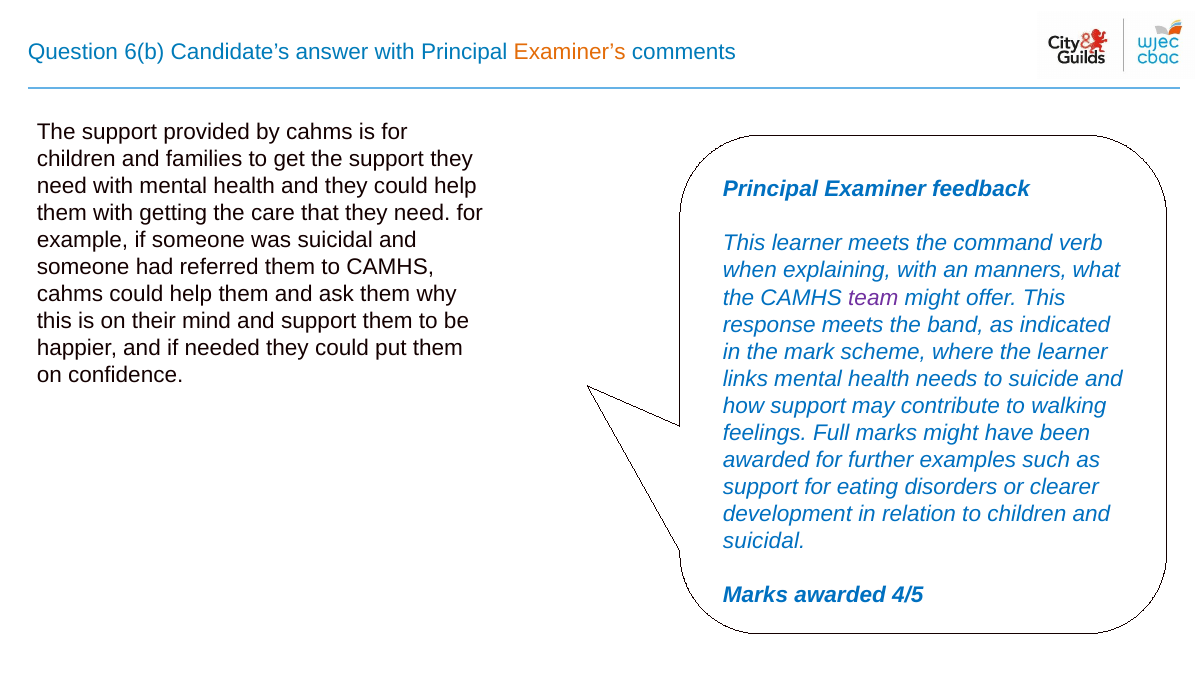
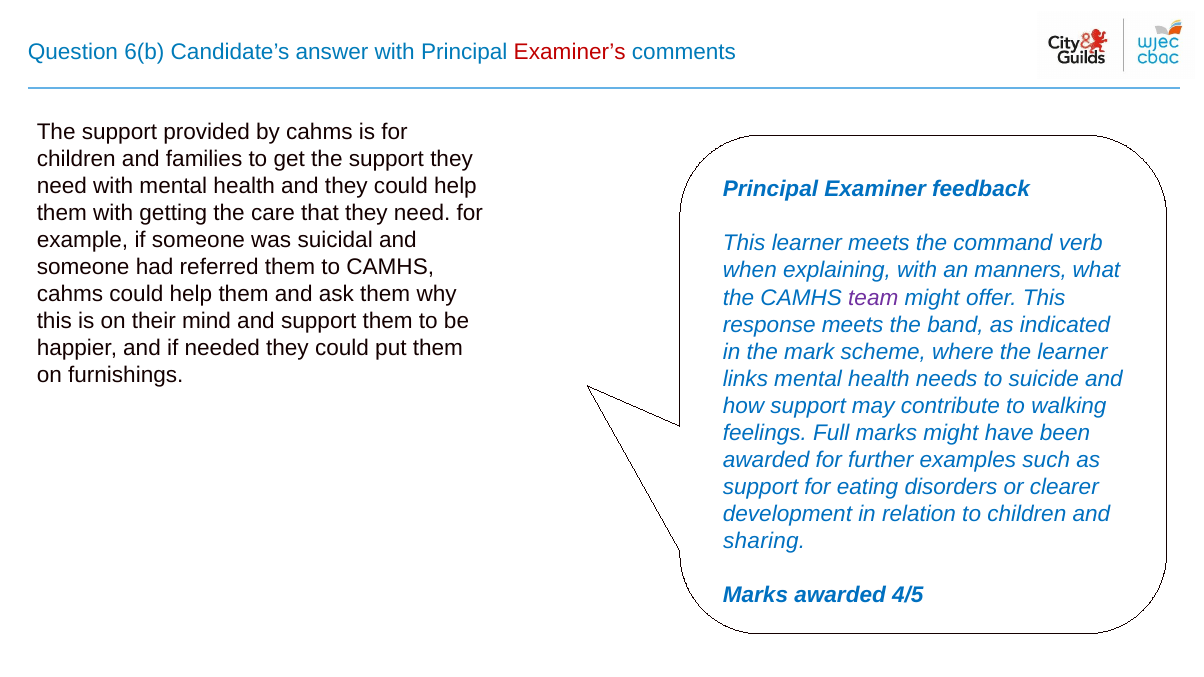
Examiner’s colour: orange -> red (570, 52)
confidence: confidence -> furnishings (126, 375)
suicidal: suicidal -> sharing (764, 542)
